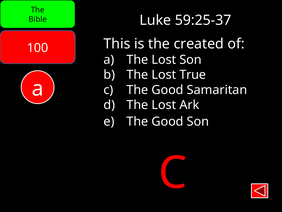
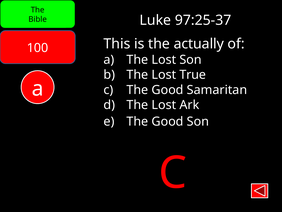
59:25-37: 59:25-37 -> 97:25-37 (203, 20)
created: created -> actually (199, 44)
